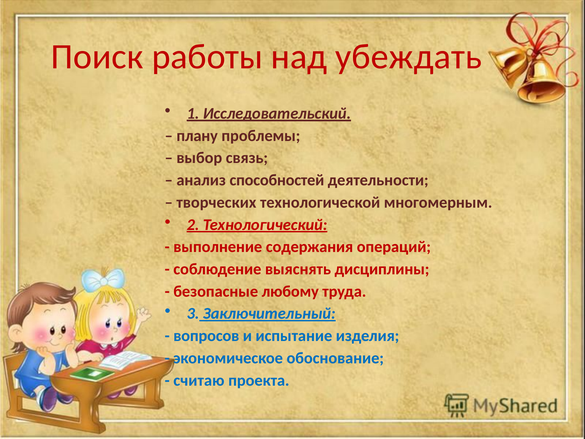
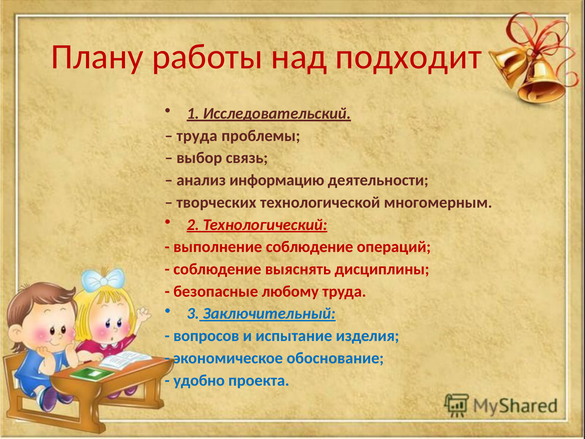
Поиск: Поиск -> Плану (97, 57)
убеждать: убеждать -> подходит (409, 57)
плану: плану -> труда (197, 136)
способностей: способностей -> информацию (277, 180)
выполнение содержания: содержания -> соблюдение (310, 247)
считаю: считаю -> удобно (199, 380)
